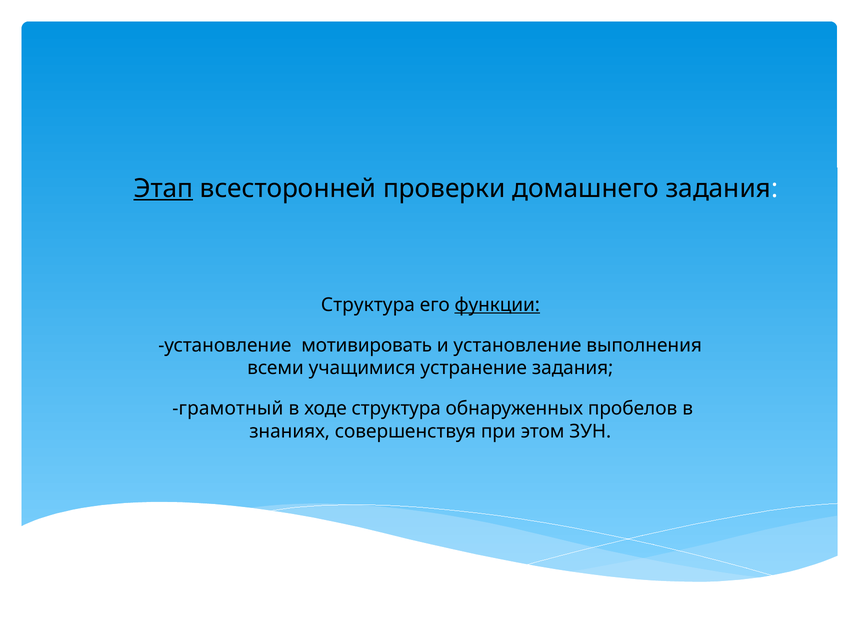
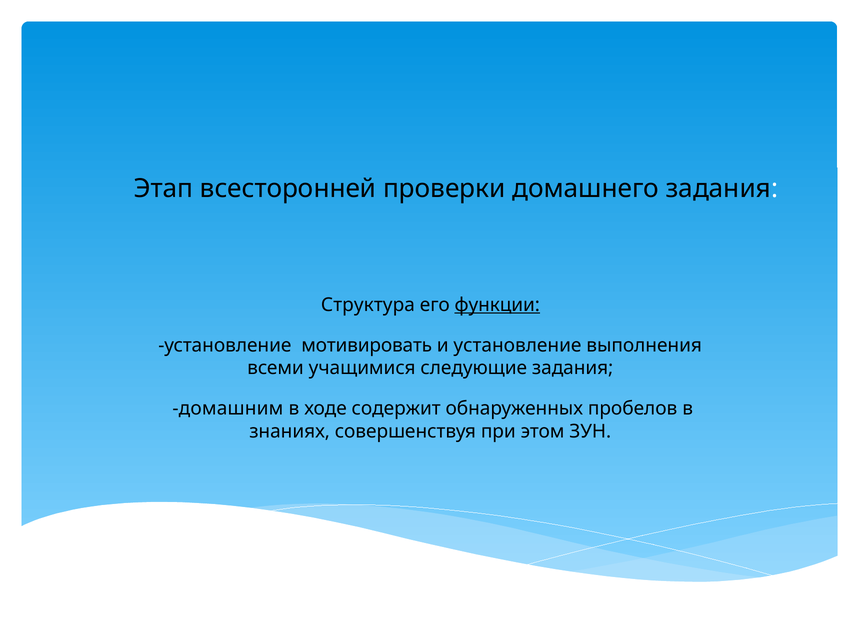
Этап underline: present -> none (163, 189)
устранение: устранение -> следующие (474, 368)
грамотный: грамотный -> домашним (228, 409)
ходе структура: структура -> содержит (396, 409)
